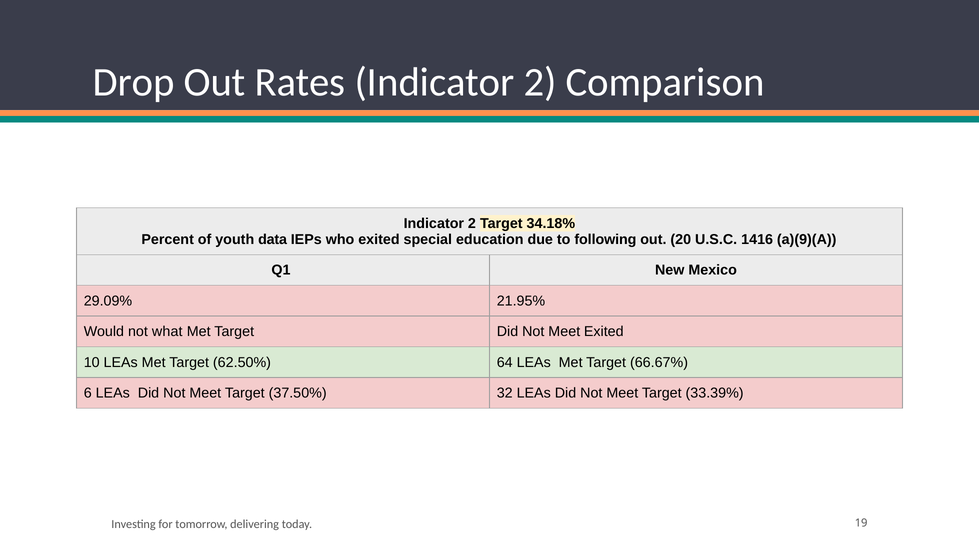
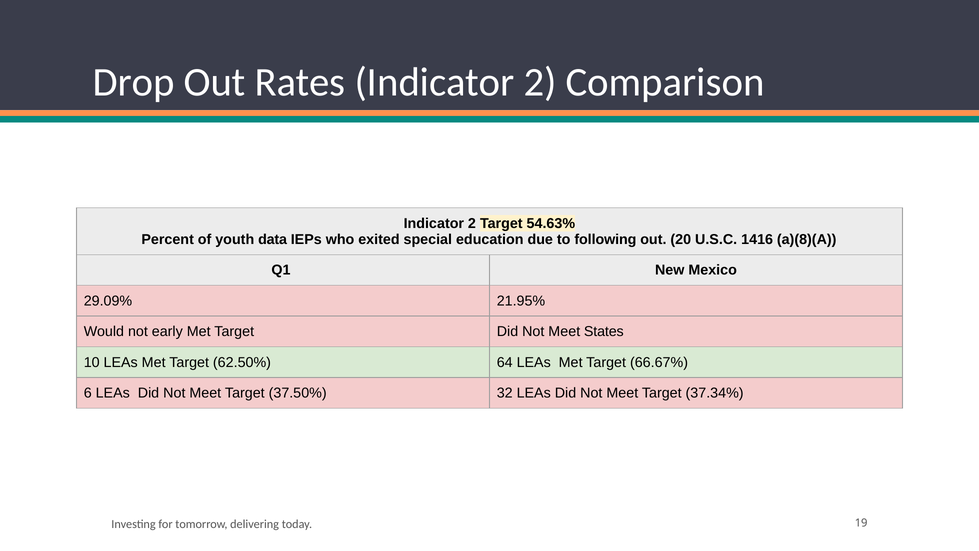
34.18%: 34.18% -> 54.63% (551, 223)
a)(9)(A: a)(9)(A -> a)(8)(A (807, 239)
what: what -> early (167, 331)
Meet Exited: Exited -> States (604, 331)
33.39%: 33.39% -> 37.34% (715, 393)
